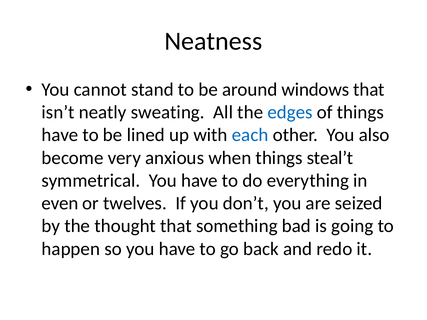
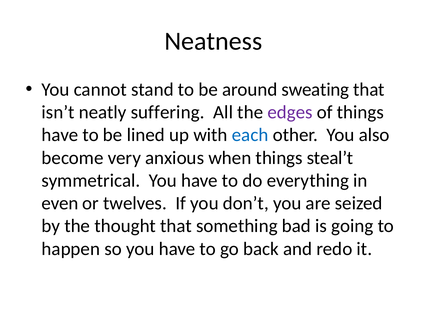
windows: windows -> sweating (315, 90)
sweating: sweating -> suffering (168, 112)
edges colour: blue -> purple (290, 112)
